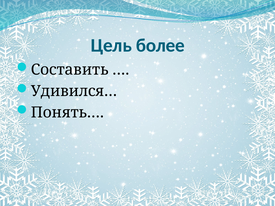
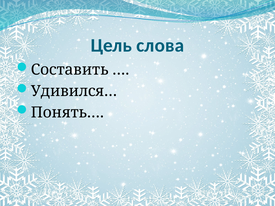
более: более -> слова (160, 45)
